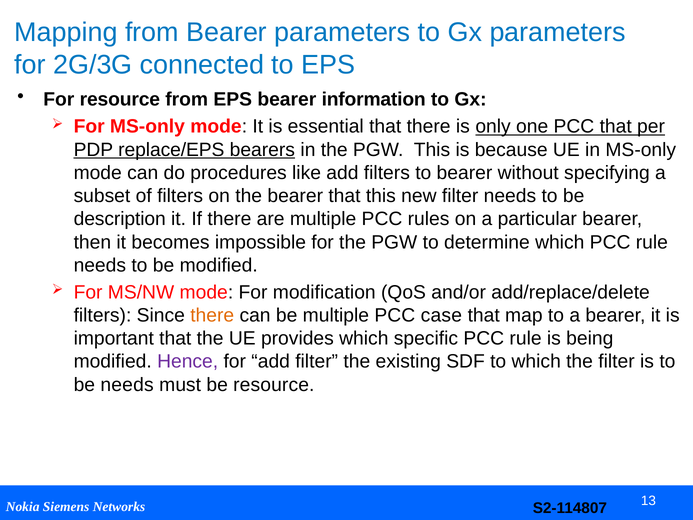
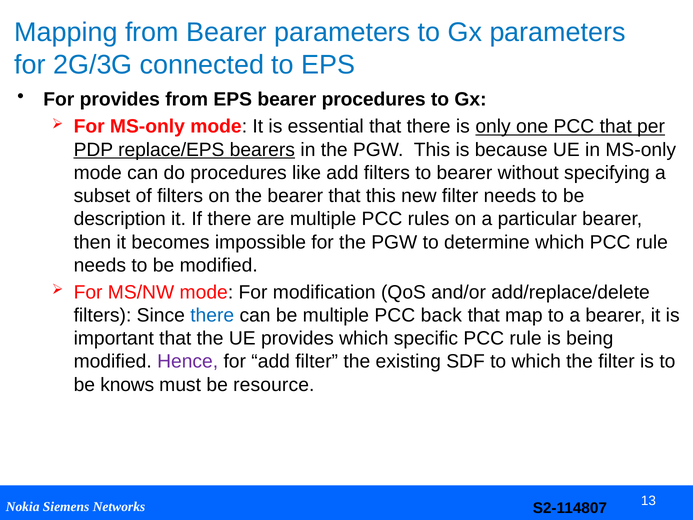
For resource: resource -> provides (120, 100)
bearer information: information -> procedures (374, 100)
there colour: orange -> blue (212, 315)
case: case -> back (441, 315)
be needs: needs -> knows (127, 385)
